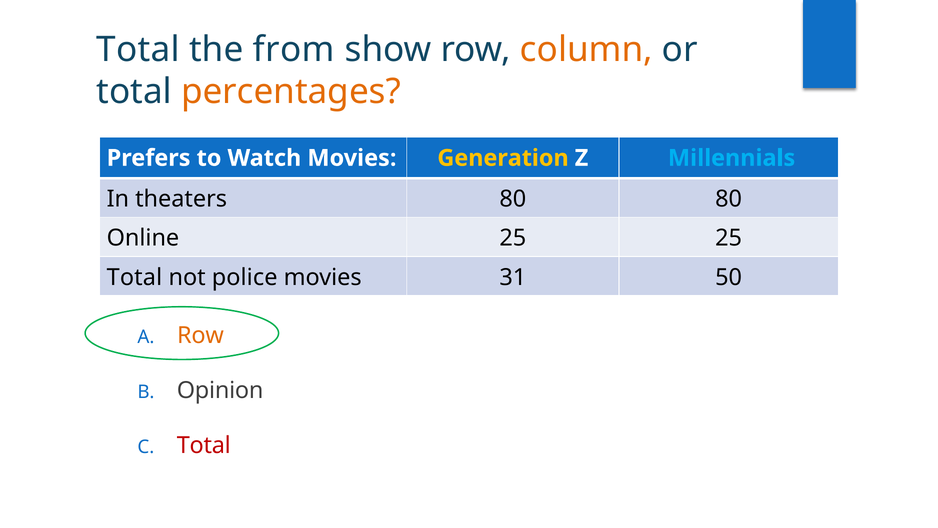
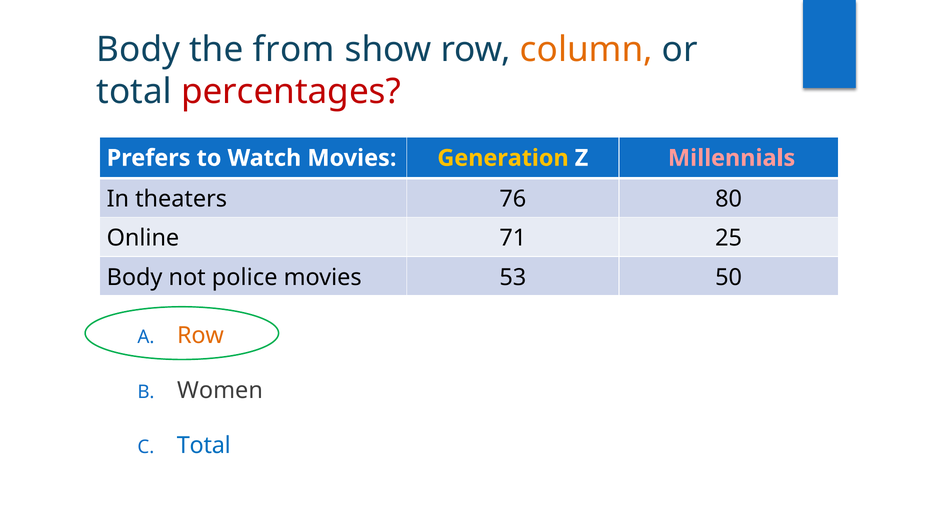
Total: Total -> Body (138, 50)
percentages colour: orange -> red (291, 92)
Millennials colour: light blue -> pink (732, 158)
theaters 80: 80 -> 76 (513, 199)
Online 25: 25 -> 71 (513, 238)
Total: Total -> Body (135, 277)
31: 31 -> 53 (513, 277)
Opinion: Opinion -> Women (220, 390)
Total colour: red -> blue (204, 445)
